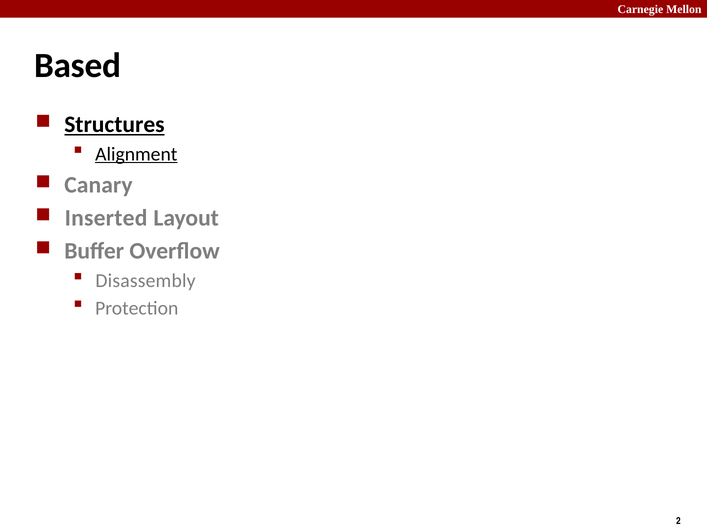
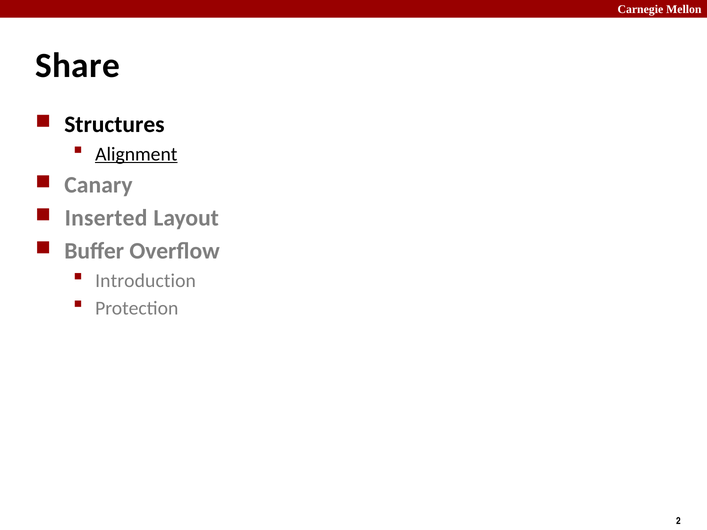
Based: Based -> Share (77, 66)
Structures underline: present -> none (114, 125)
Disassembly: Disassembly -> Introduction (146, 281)
